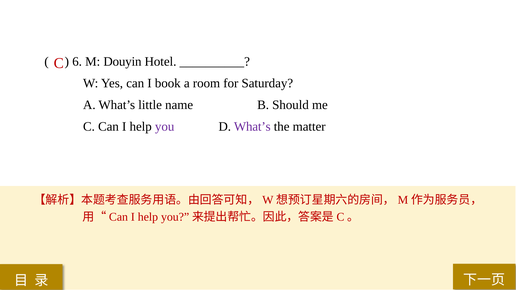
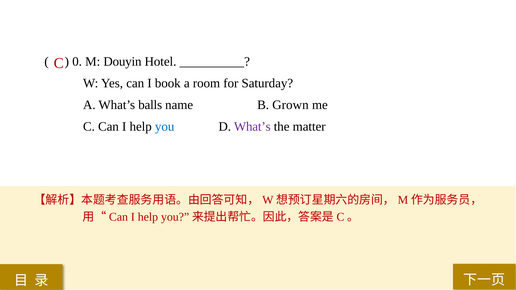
6: 6 -> 0 (77, 62)
little: little -> balls (150, 105)
Should: Should -> Grown (290, 105)
you colour: purple -> blue (165, 127)
